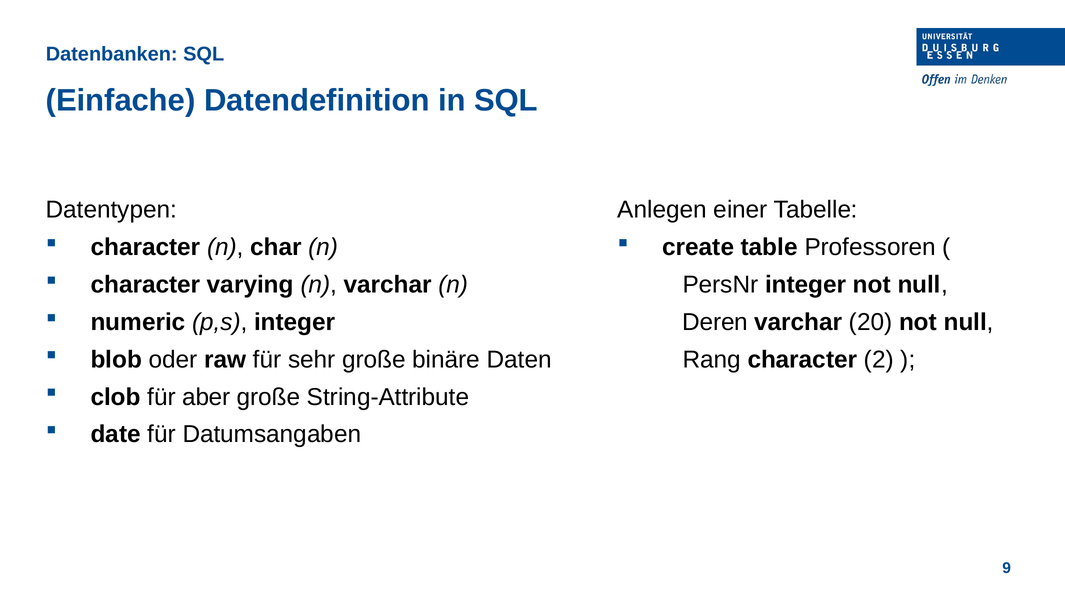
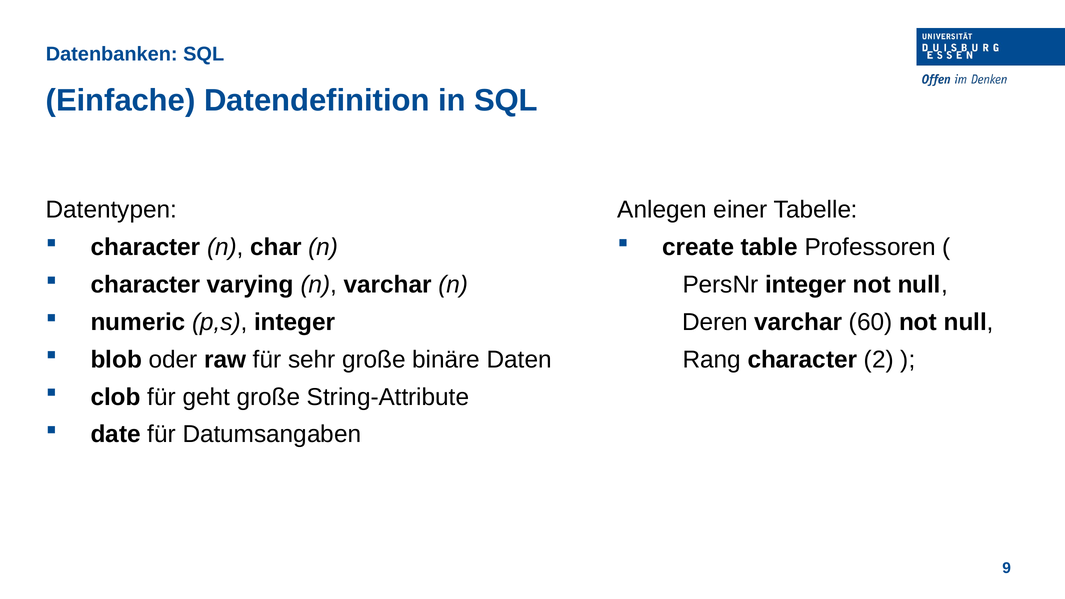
20: 20 -> 60 (871, 322)
aber: aber -> geht (206, 397)
